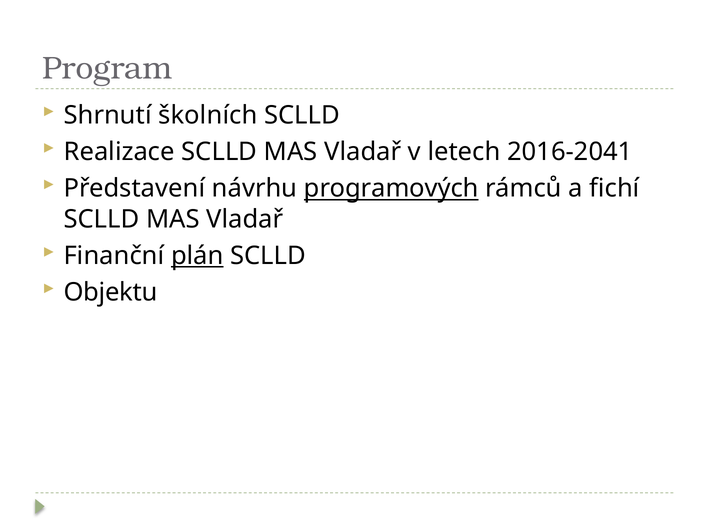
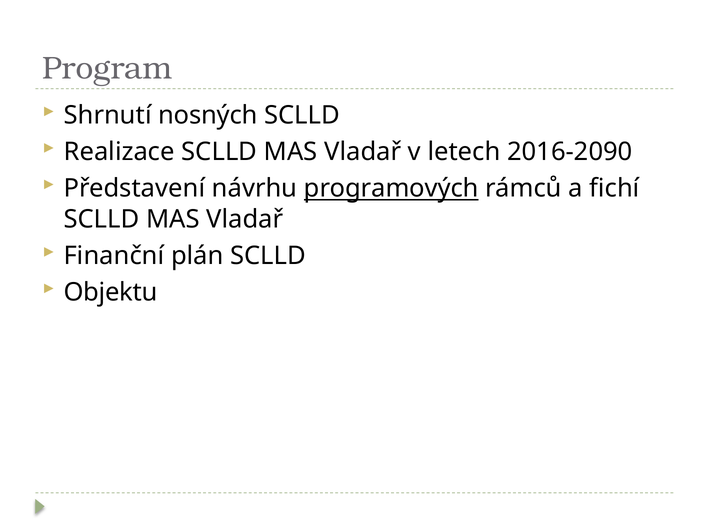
školních: školních -> nosných (208, 115)
2016-2041: 2016-2041 -> 2016-2090 (570, 152)
plán underline: present -> none (197, 256)
